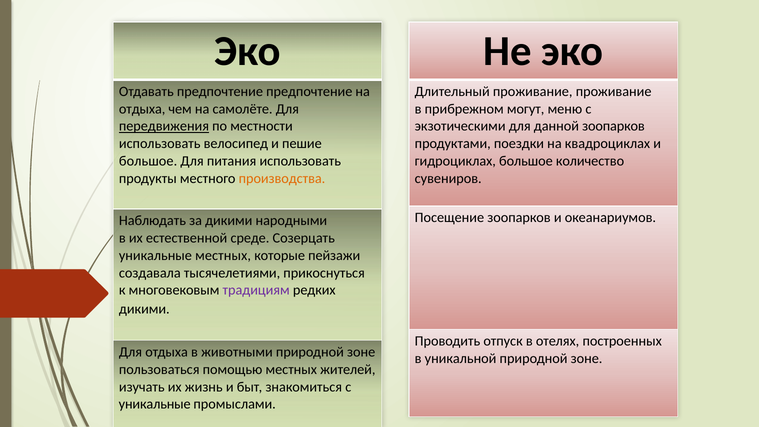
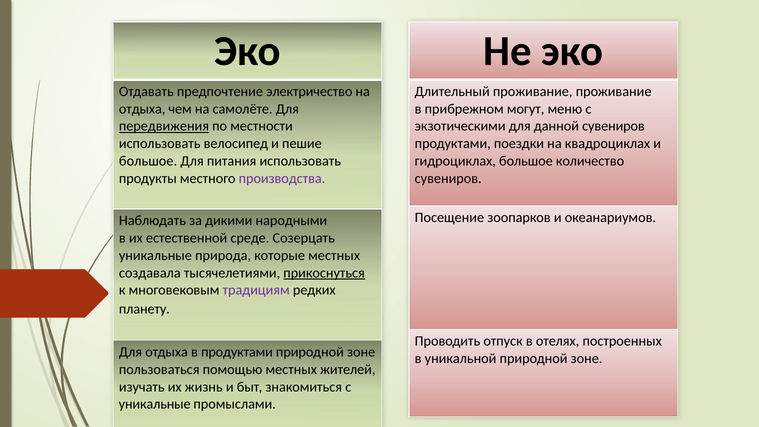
предпочтение предпочтение: предпочтение -> электричество (309, 91)
данной зоопарков: зоопарков -> сувениров (614, 126)
производства colour: orange -> purple (282, 178)
уникальные местных: местных -> природа (223, 255)
которые пейзажи: пейзажи -> местных (334, 255)
прикоснуться underline: none -> present (324, 273)
дикими: дикими -> планету (144, 309)
в животными: животными -> продуктами (237, 352)
